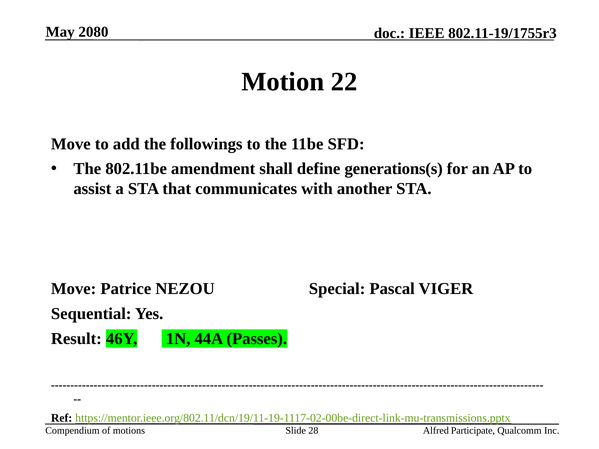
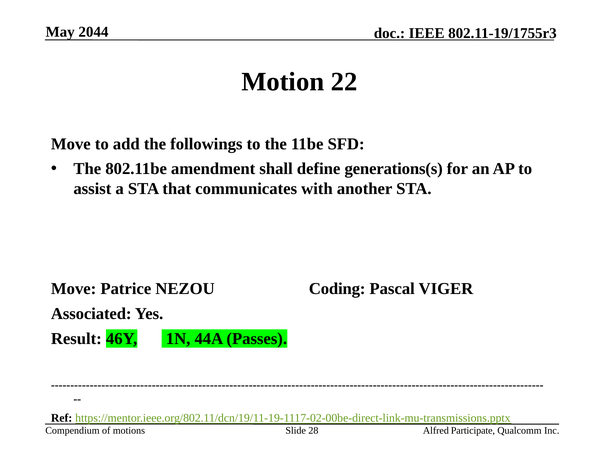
2080: 2080 -> 2044 (93, 32)
Special: Special -> Coding (337, 289)
Sequential: Sequential -> Associated (91, 314)
